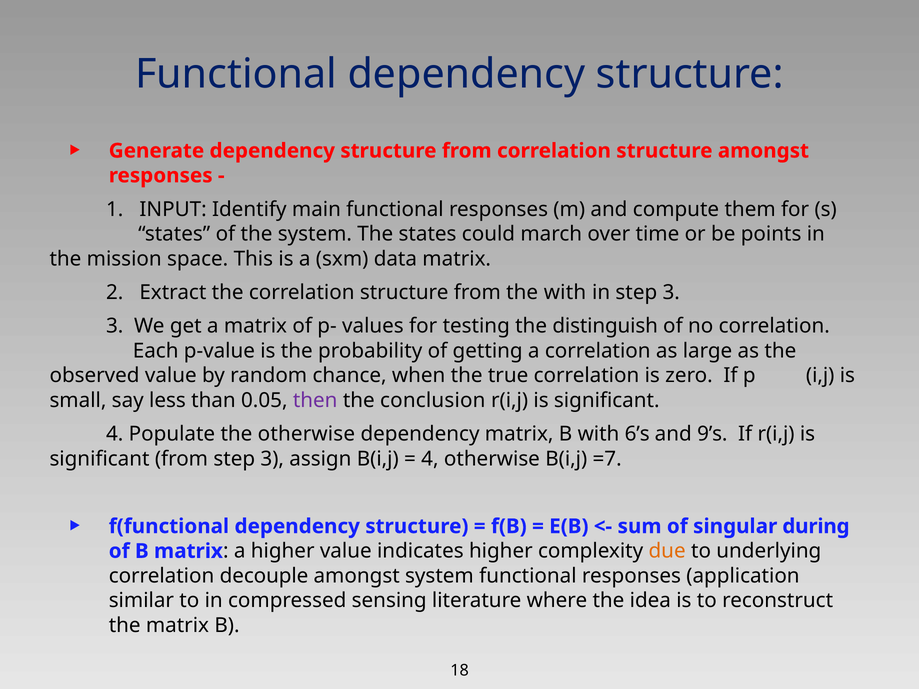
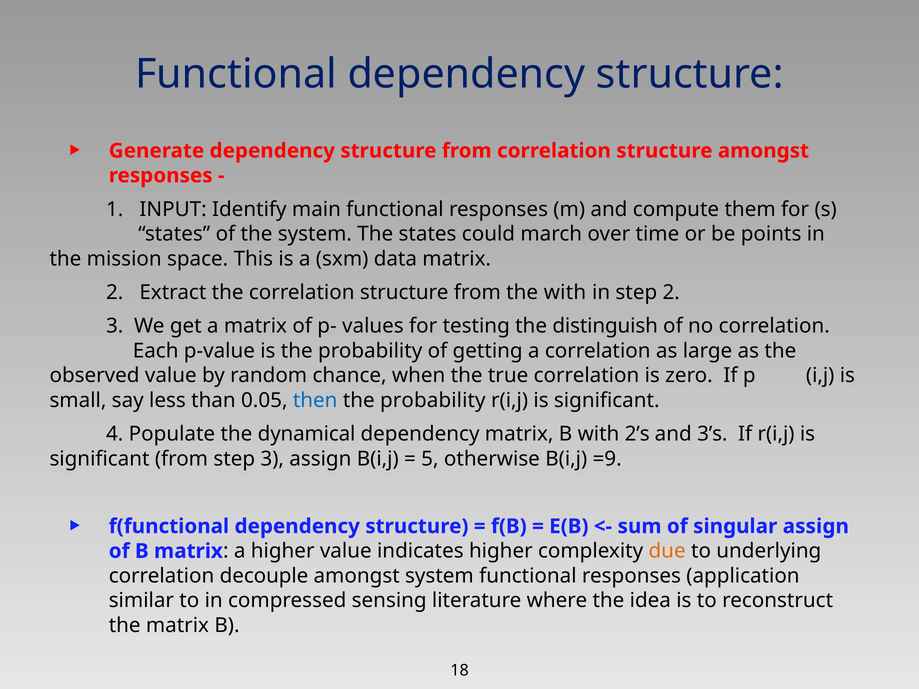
in step 3: 3 -> 2 (671, 293)
then colour: purple -> blue (315, 401)
conclusion: conclusion -> probability (433, 401)
the otherwise: otherwise -> dynamical (307, 434)
6’s: 6’s -> 2’s (637, 434)
9’s: 9’s -> 3’s (712, 434)
4: 4 -> 5 (430, 459)
=7: =7 -> =9 (607, 459)
singular during: during -> assign (816, 527)
